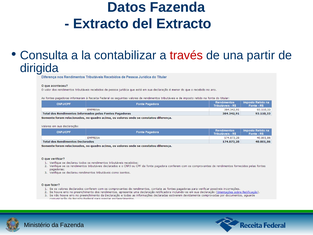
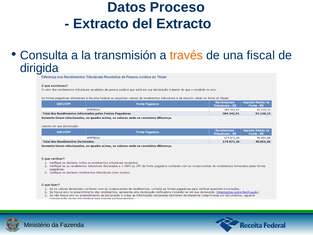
Datos Fazenda: Fazenda -> Proceso (177, 7)
contabilizar: contabilizar -> transmisión (125, 55)
través colour: red -> orange (186, 55)
partir: partir -> fiscal (261, 55)
